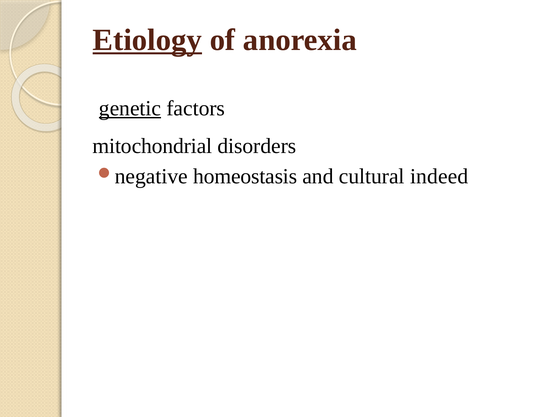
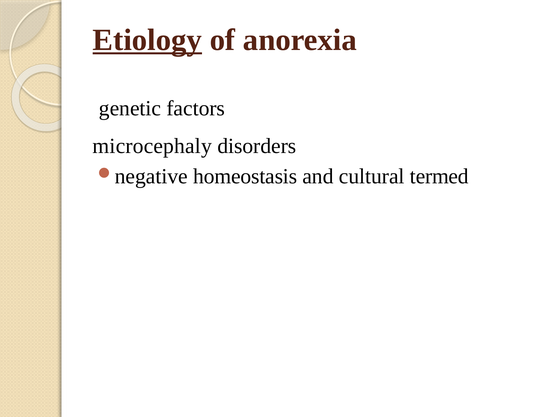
genetic underline: present -> none (130, 108)
mitochondrial: mitochondrial -> microcephaly (152, 146)
indeed: indeed -> termed (439, 176)
